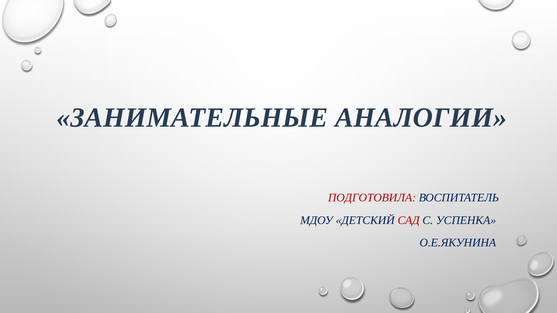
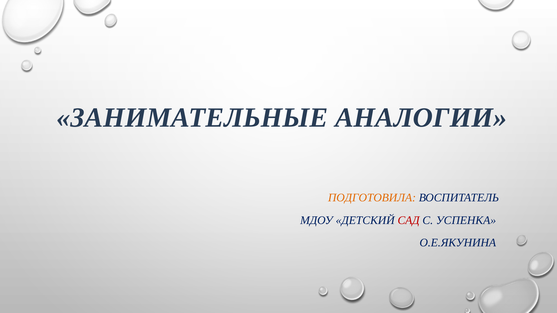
ПОДГОТОВИЛА colour: red -> orange (372, 198)
